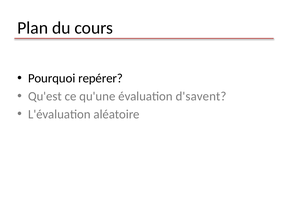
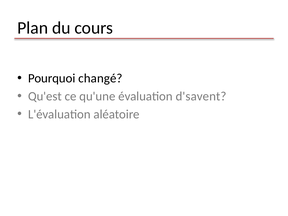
repérer: repérer -> changé (100, 78)
